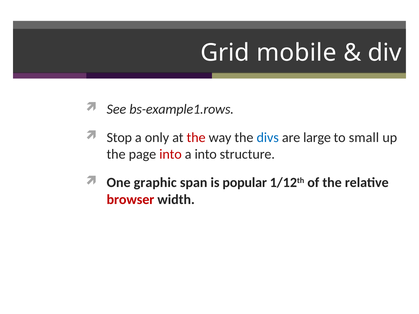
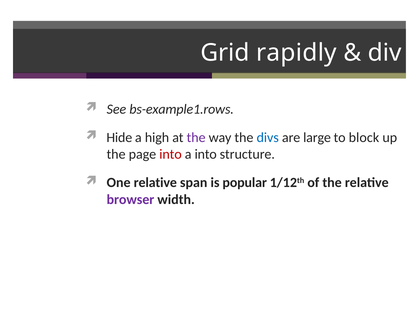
mobile: mobile -> rapidly (296, 53)
Stop: Stop -> Hide (119, 138)
only: only -> high (157, 138)
the colour: red -> purple (196, 138)
small: small -> block (364, 138)
One graphic: graphic -> relative (155, 183)
browser colour: red -> purple (130, 200)
